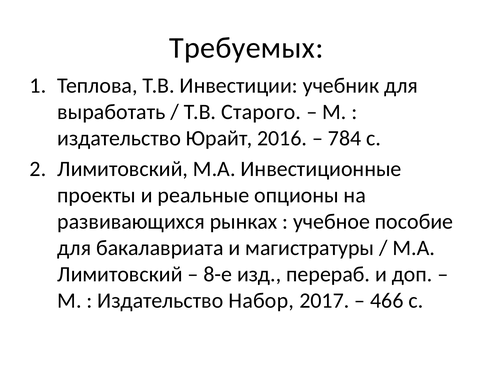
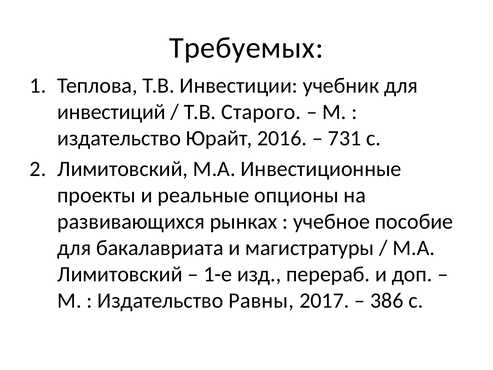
выработать: выработать -> инвестиций (112, 112)
784: 784 -> 731 (345, 138)
8-е: 8-е -> 1-е (218, 274)
Набор: Набор -> Равны (261, 301)
466: 466 -> 386 (387, 301)
